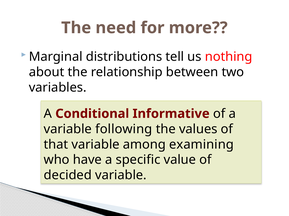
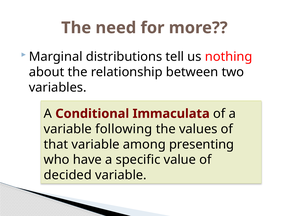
Informative: Informative -> Immaculata (171, 114)
examining: examining -> presenting (202, 145)
